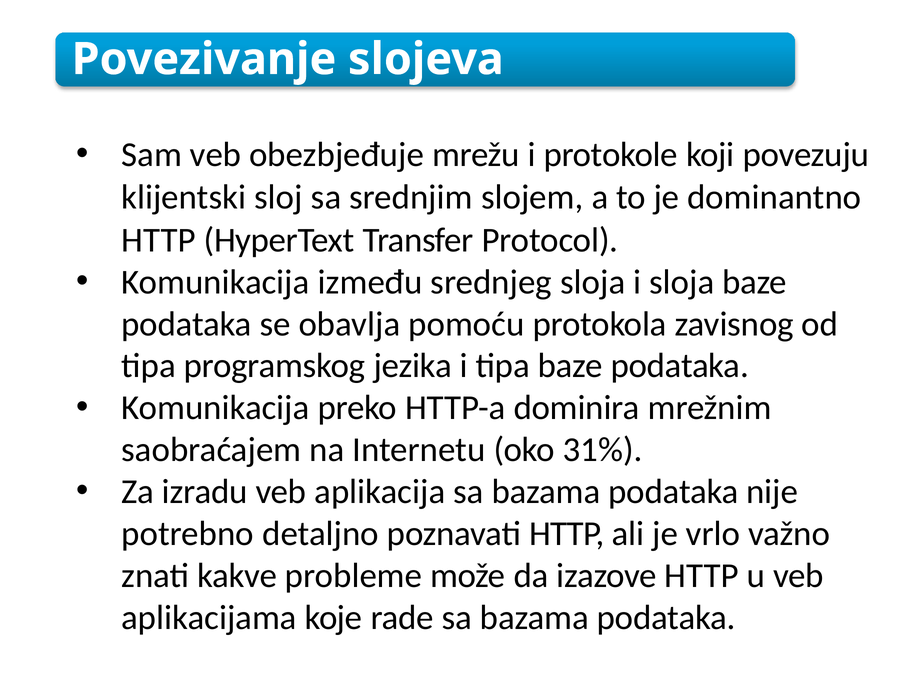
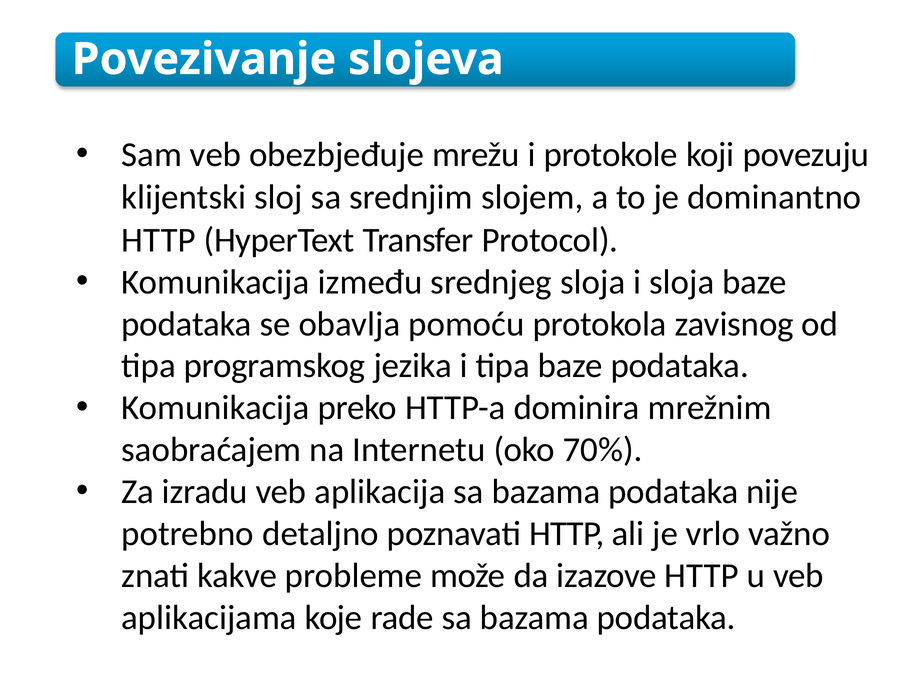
31%: 31% -> 70% (603, 450)
